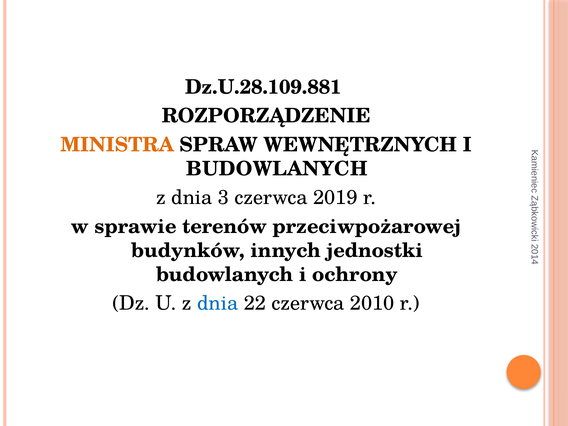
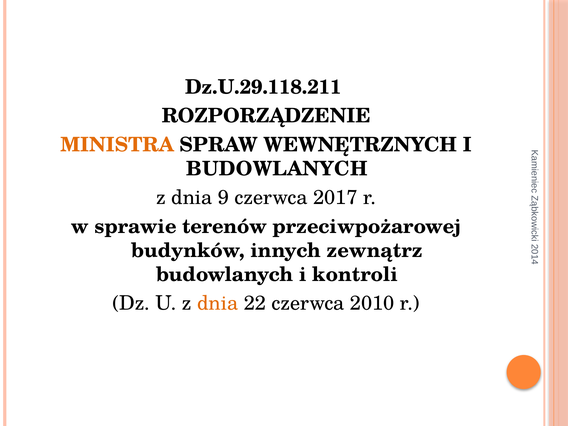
Dz.U.28.109.881: Dz.U.28.109.881 -> Dz.U.29.118.211 (263, 87)
3: 3 -> 9 (224, 198)
2019: 2019 -> 2017 (335, 198)
jednostki: jednostki -> zewnątrz (375, 250)
ochrony: ochrony -> kontroli (355, 275)
dnia colour: blue -> orange (218, 303)
